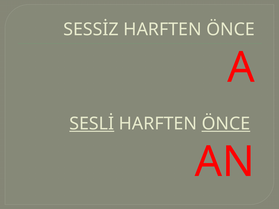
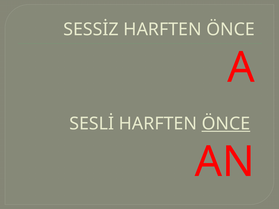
SESLİ underline: present -> none (92, 124)
